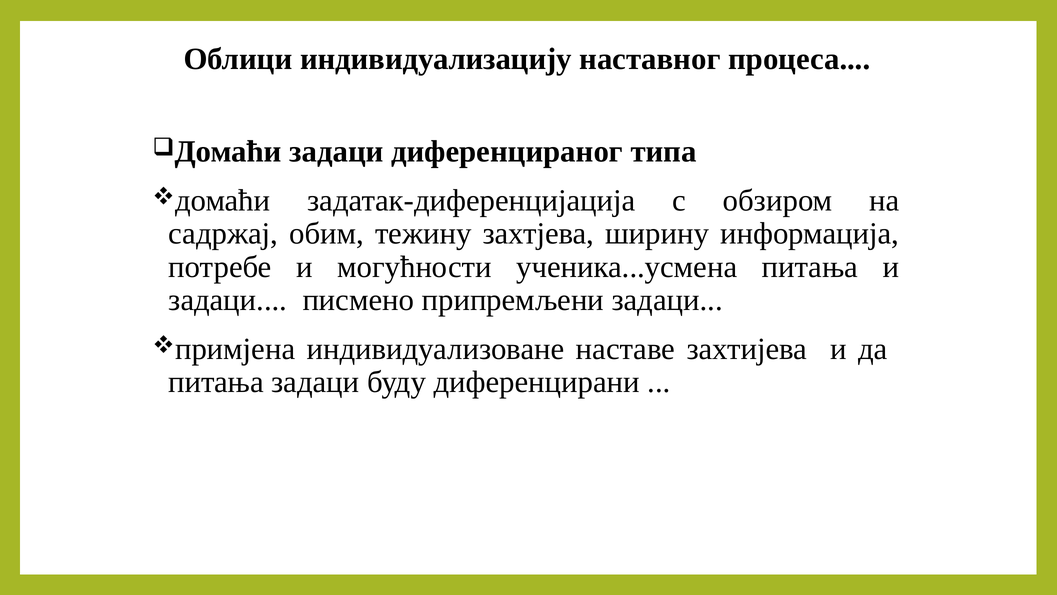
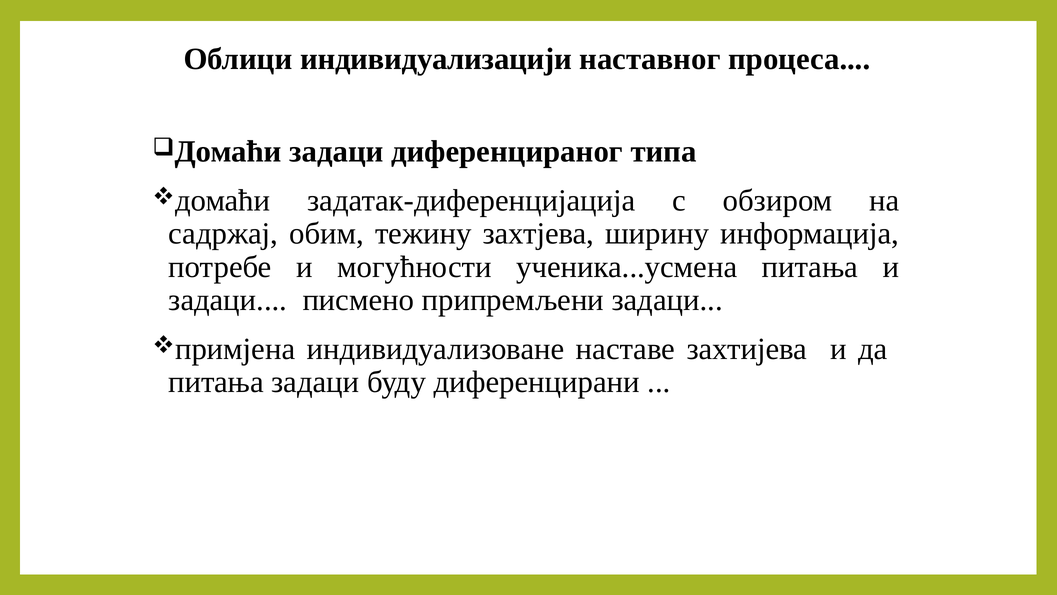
индивидуализацију: индивидуализацију -> индивидуализацији (436, 59)
